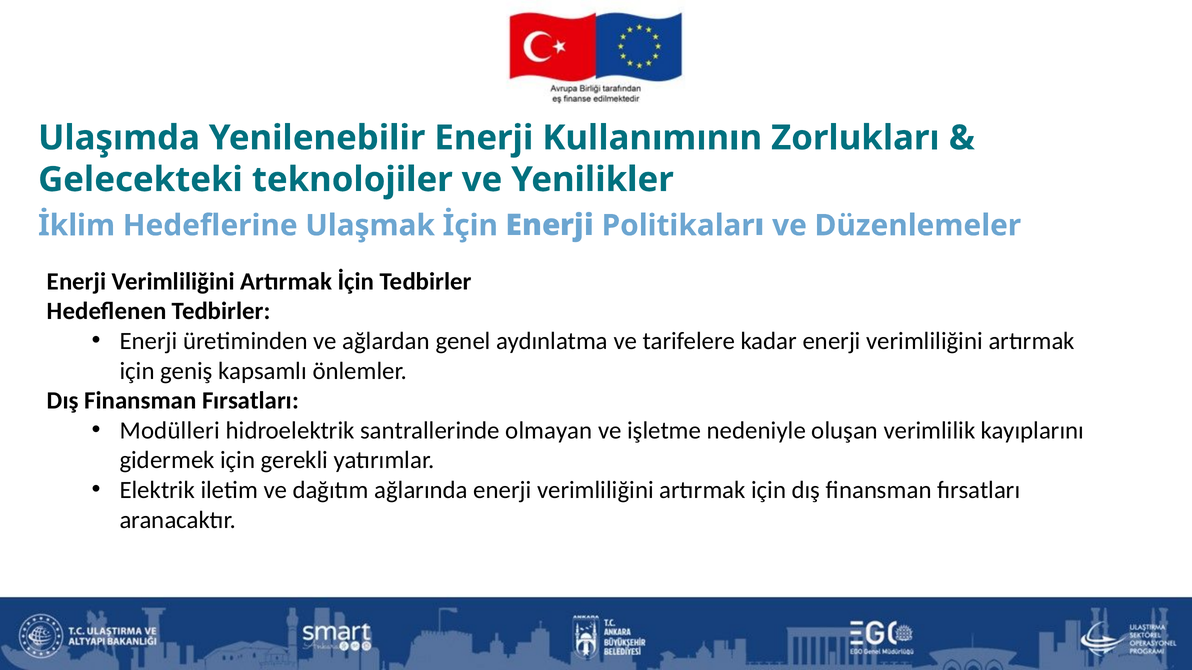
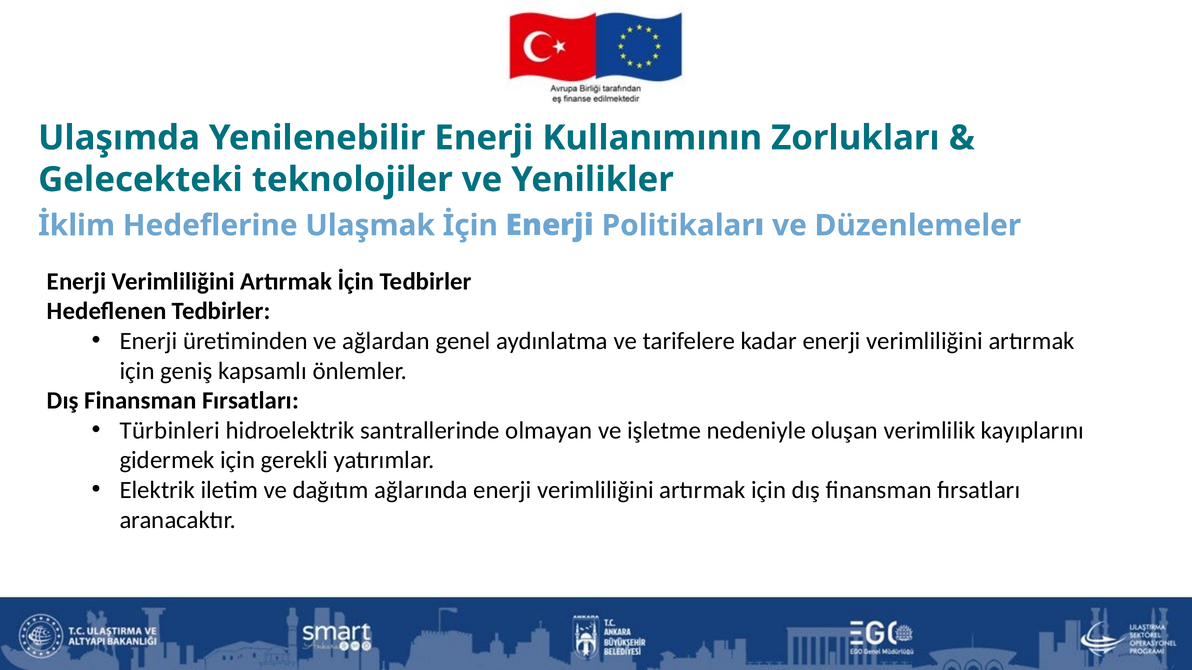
Modülleri: Modülleri -> Türbinleri (170, 431)
